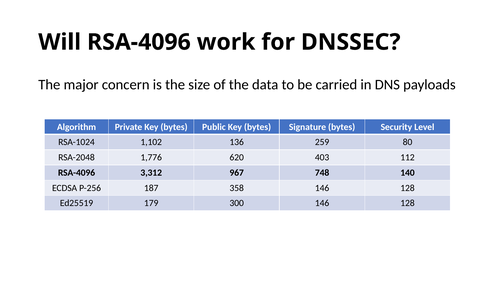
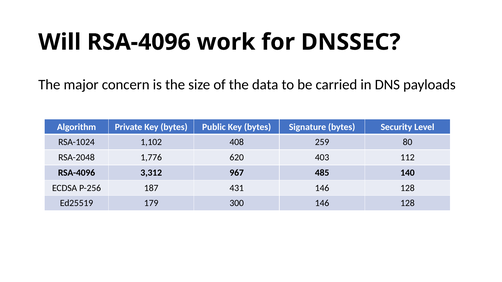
136: 136 -> 408 (237, 142)
748: 748 -> 485 (322, 173)
358: 358 -> 431 (237, 188)
